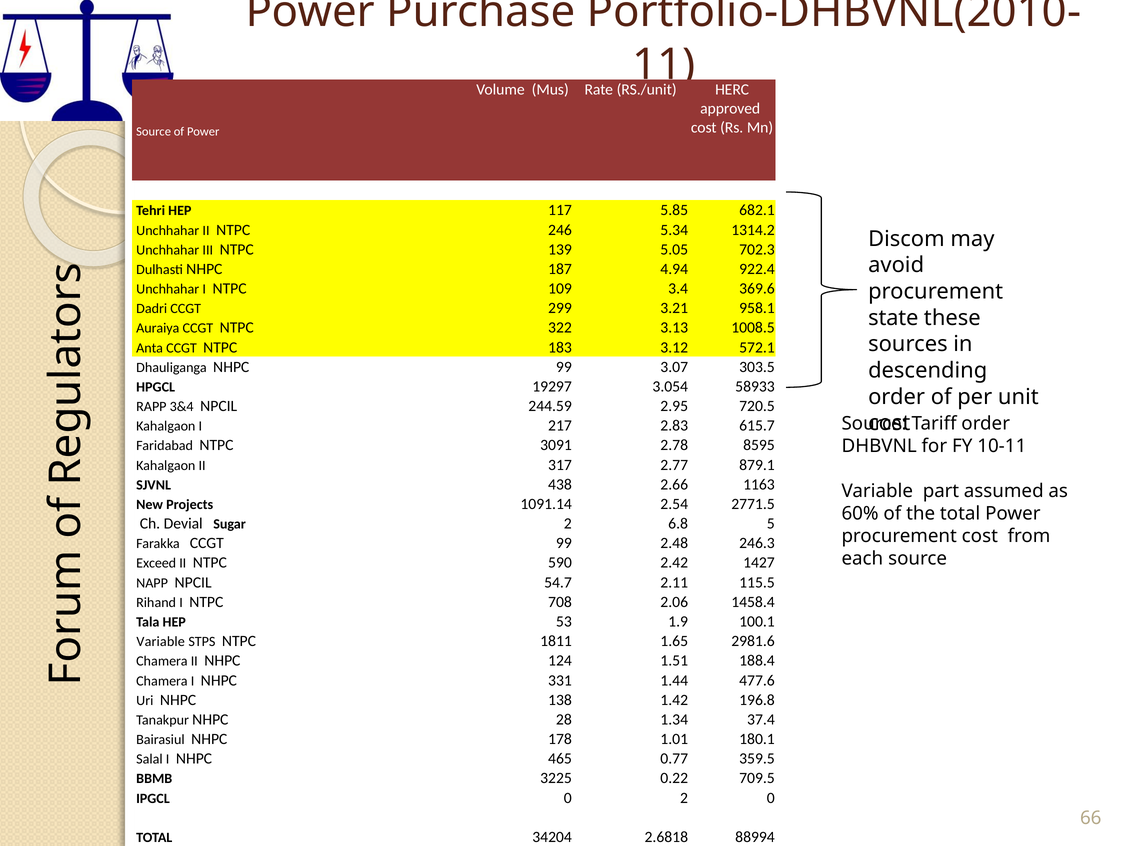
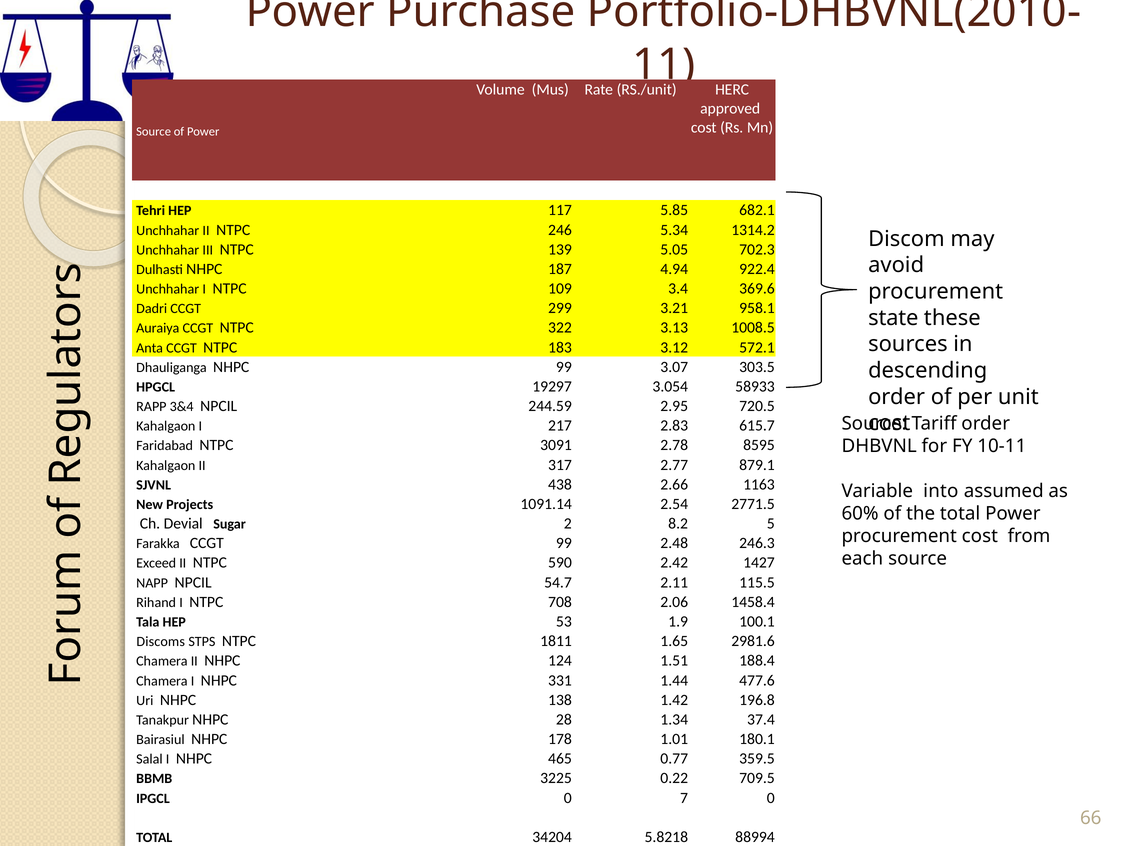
part: part -> into (941, 491)
6.8: 6.8 -> 8.2 (678, 524)
Variable: Variable -> Discoms (161, 642)
0 2: 2 -> 7 (684, 798)
2.6818: 2.6818 -> 5.8218 (666, 837)
